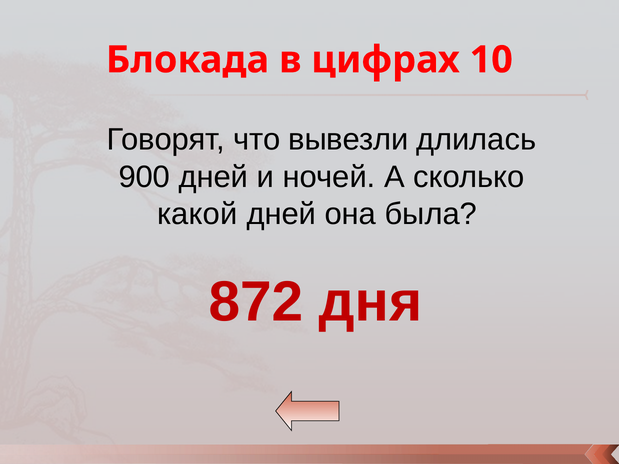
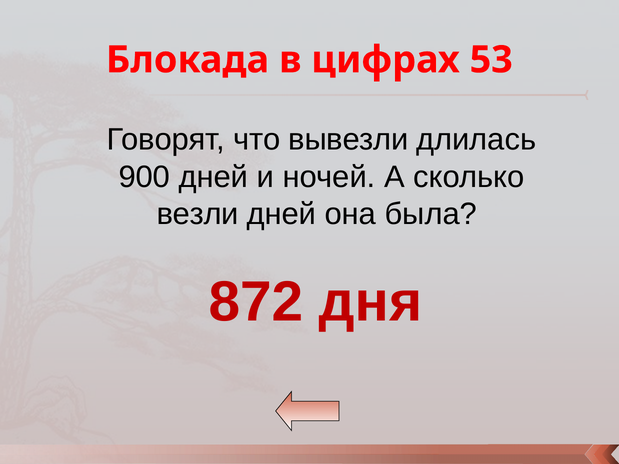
10: 10 -> 53 (491, 60)
какой: какой -> везли (198, 214)
